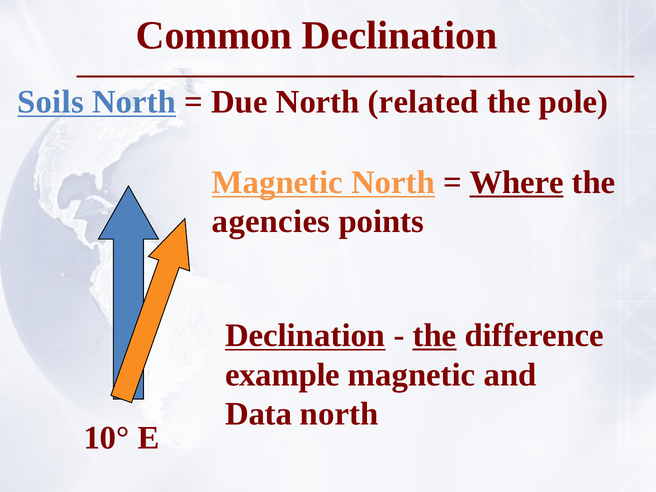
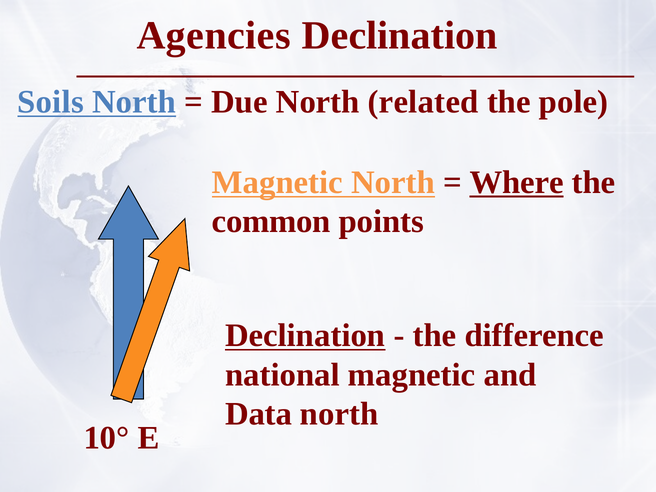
Common: Common -> Agencies (214, 36)
agencies: agencies -> common (271, 222)
the underline: present -> none (434, 335)
example: example -> national (282, 375)
